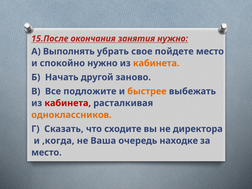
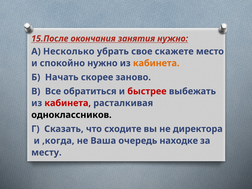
Выполнять: Выполнять -> Несколько (69, 51)
пойдете: пойдете -> скажете (174, 51)
другой: другой -> скорее (97, 77)
подложите: подложите -> обратиться (90, 91)
быстрее colour: orange -> red (147, 91)
одноклассников colour: orange -> black (71, 115)
место: место -> месту (46, 153)
